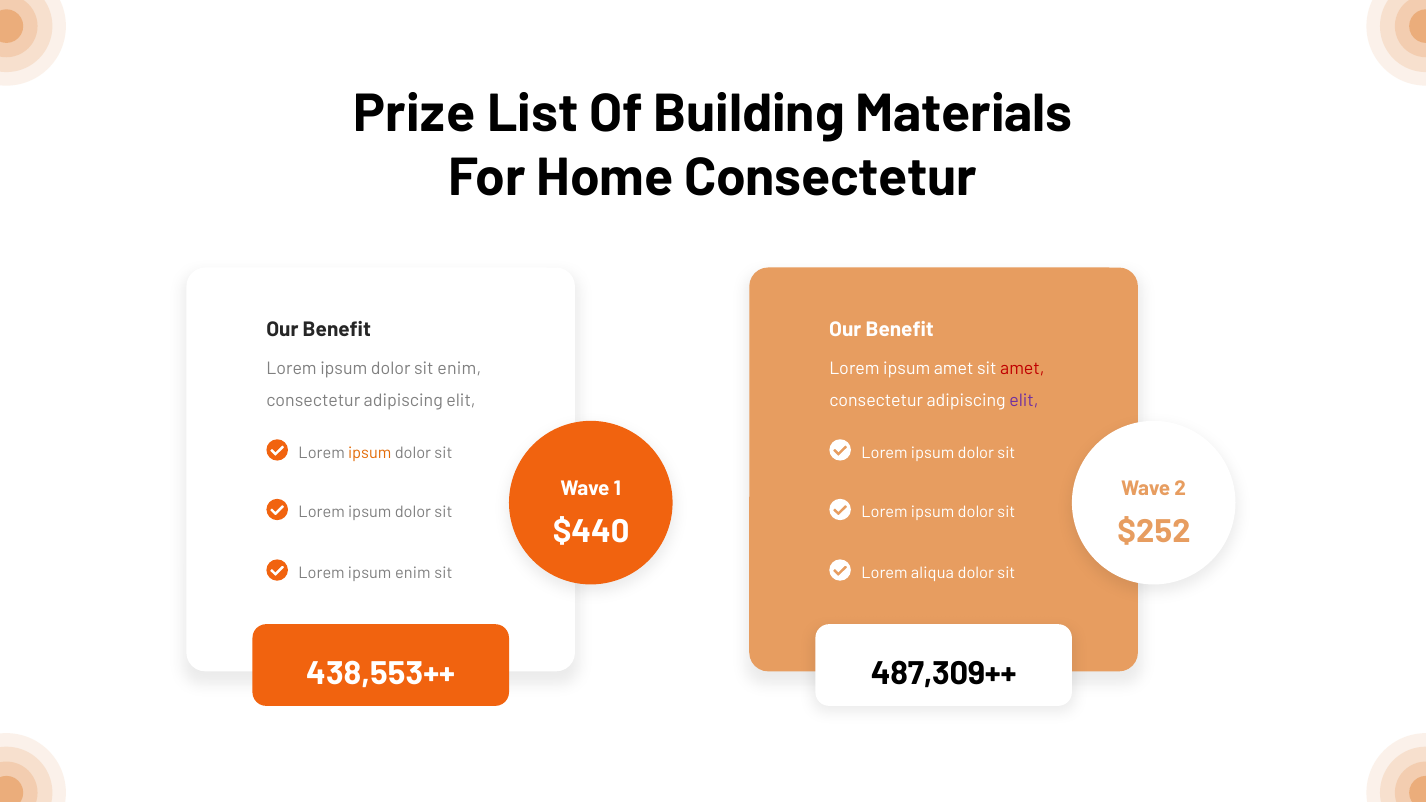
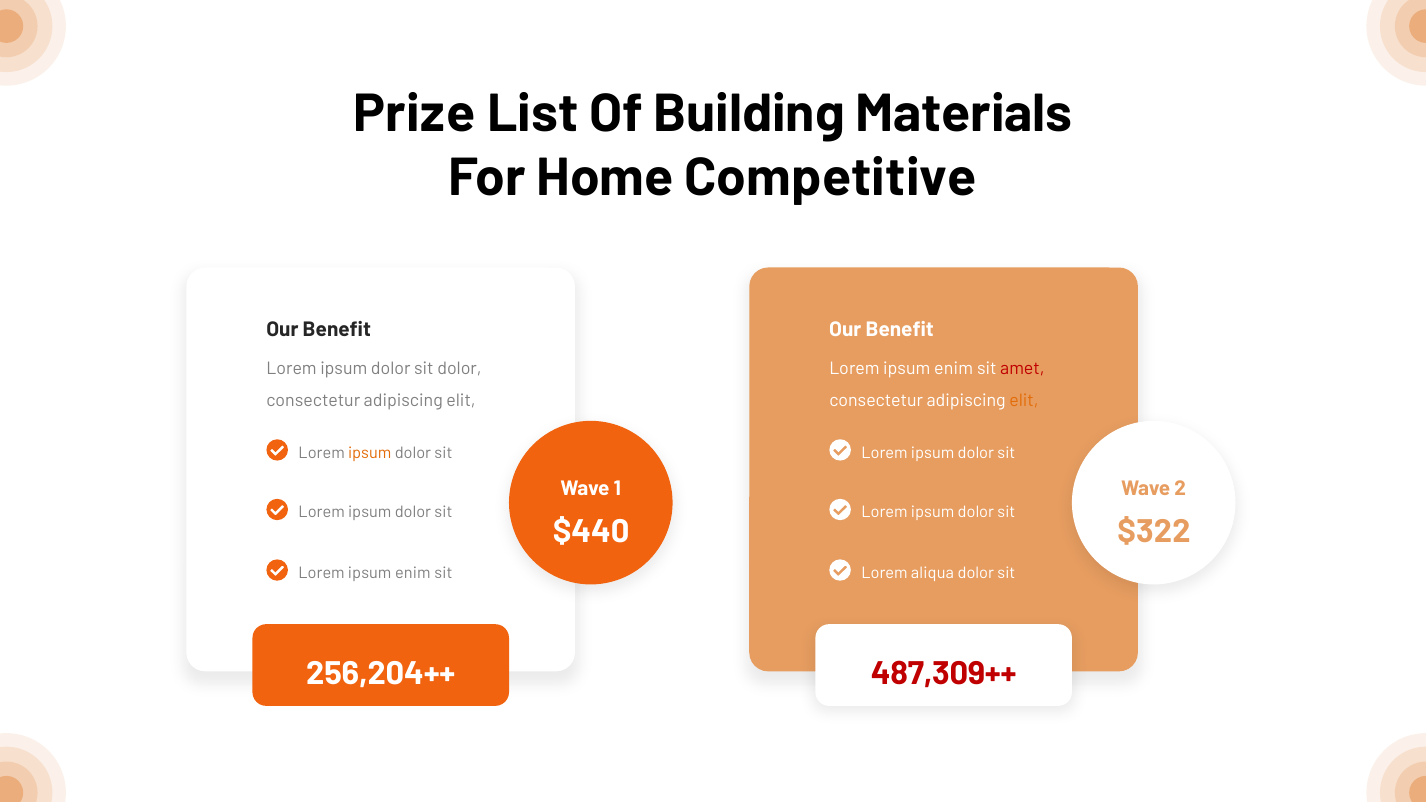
Home Consectetur: Consectetur -> Competitive (831, 178)
sit enim: enim -> dolor (459, 369)
amet: amet -> enim (954, 369)
elit colour: purple -> orange (1024, 401)
$252: $252 -> $322 (1154, 532)
438,553++: 438,553++ -> 256,204++ (381, 673)
487,309++ colour: black -> red (944, 673)
